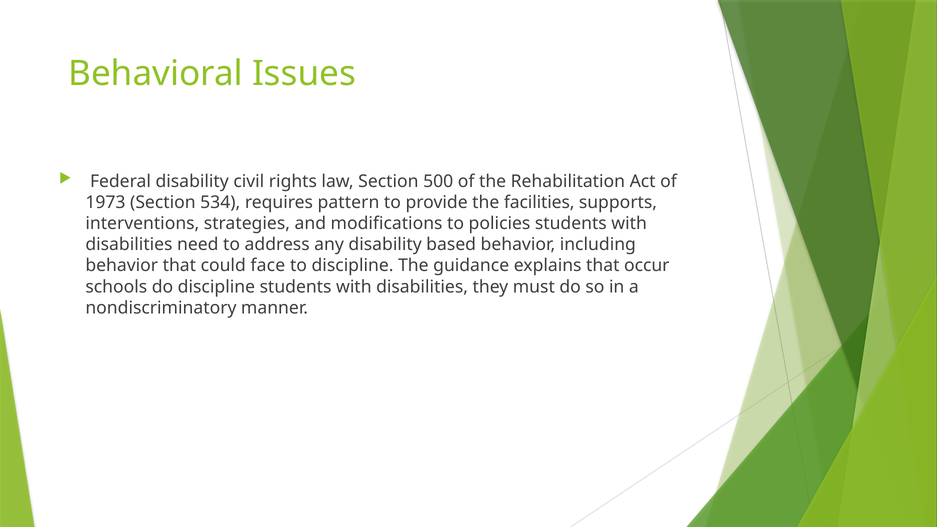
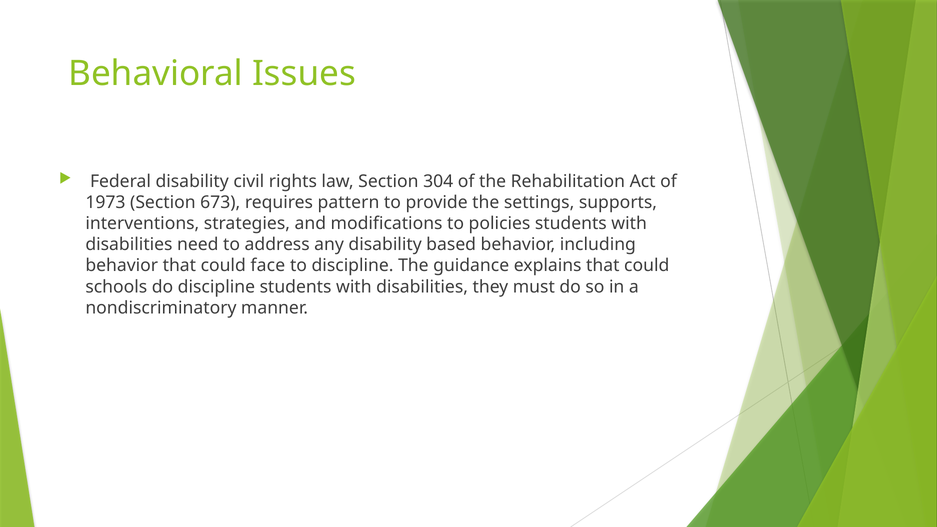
500: 500 -> 304 (438, 181)
534: 534 -> 673 (220, 202)
facilities: facilities -> settings (539, 202)
explains that occur: occur -> could (647, 266)
